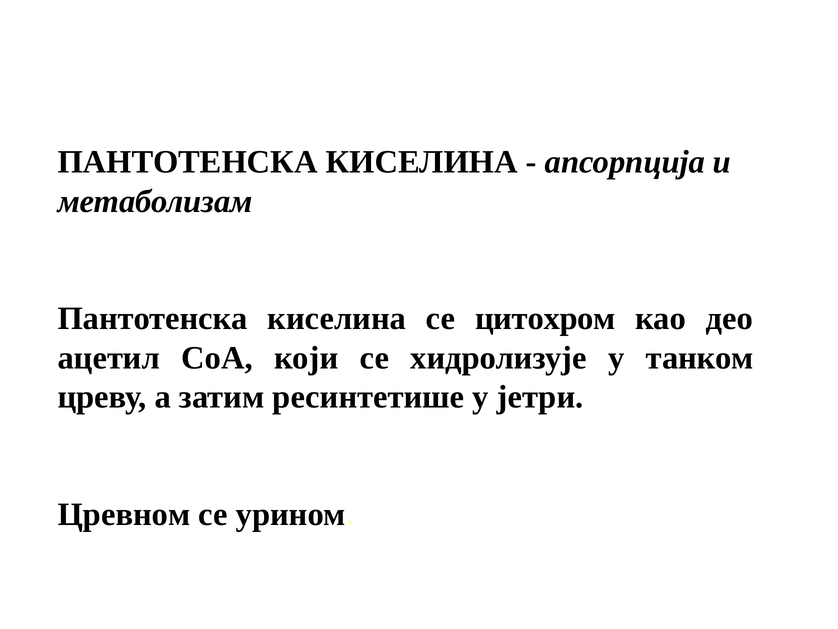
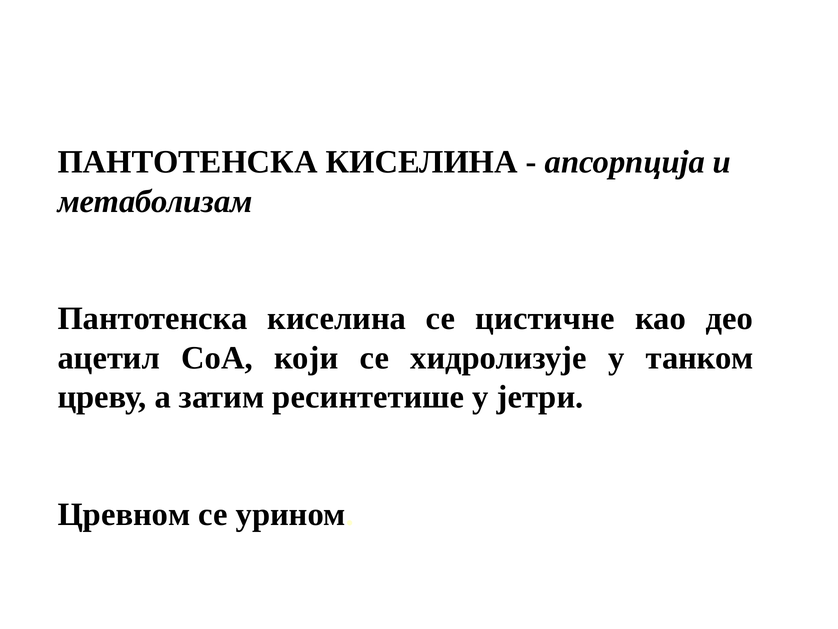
цитохром: цитохром -> цистичне (545, 318)
